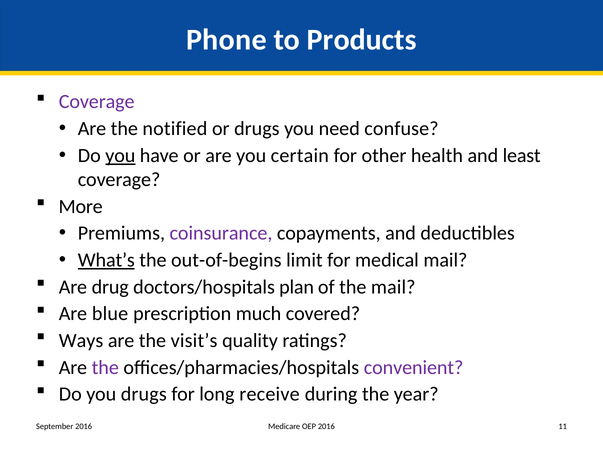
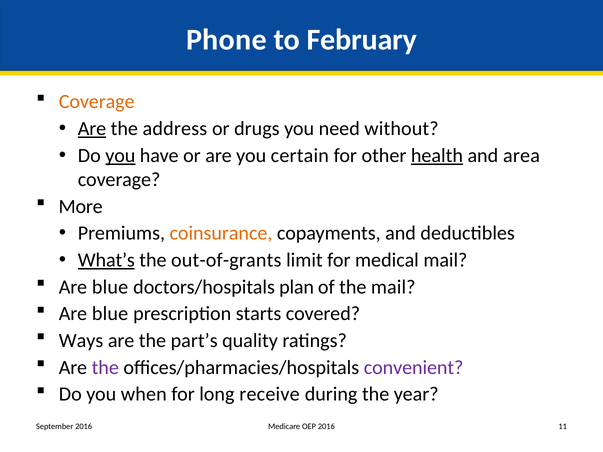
Products: Products -> February (362, 40)
Coverage colour: purple -> orange (97, 102)
Are underline: none -> present (92, 129)
notified: notified -> address (175, 129)
confuse: confuse -> without (401, 129)
health underline: none -> present (437, 156)
least: least -> area (521, 156)
coinsurance colour: purple -> orange (221, 233)
out-of-begins: out-of-begins -> out-of-grants (226, 260)
drug: drug -> blue (110, 287)
much: much -> starts (259, 314)
visit’s: visit’s -> part’s (194, 341)
you drugs: drugs -> when (144, 395)
